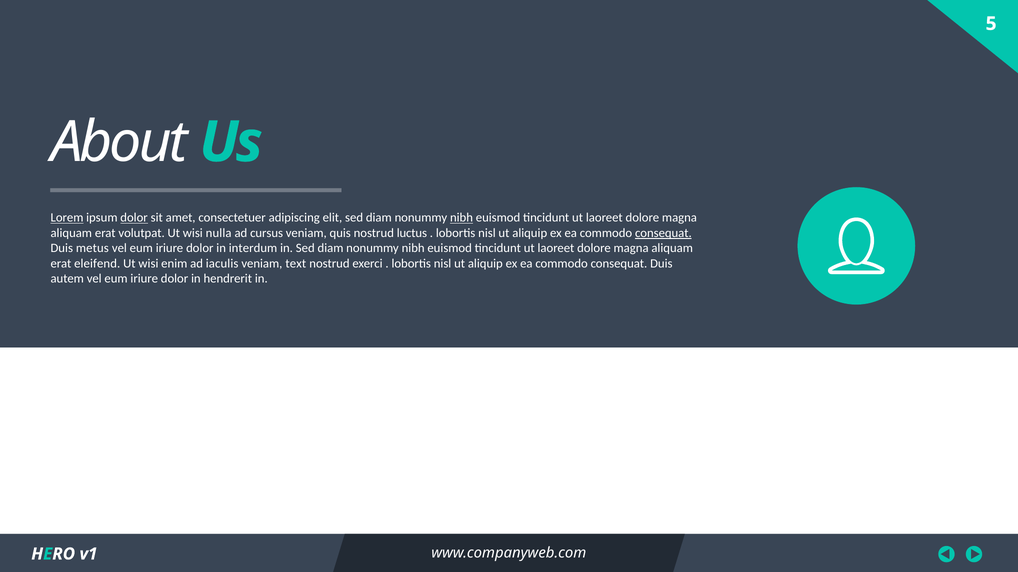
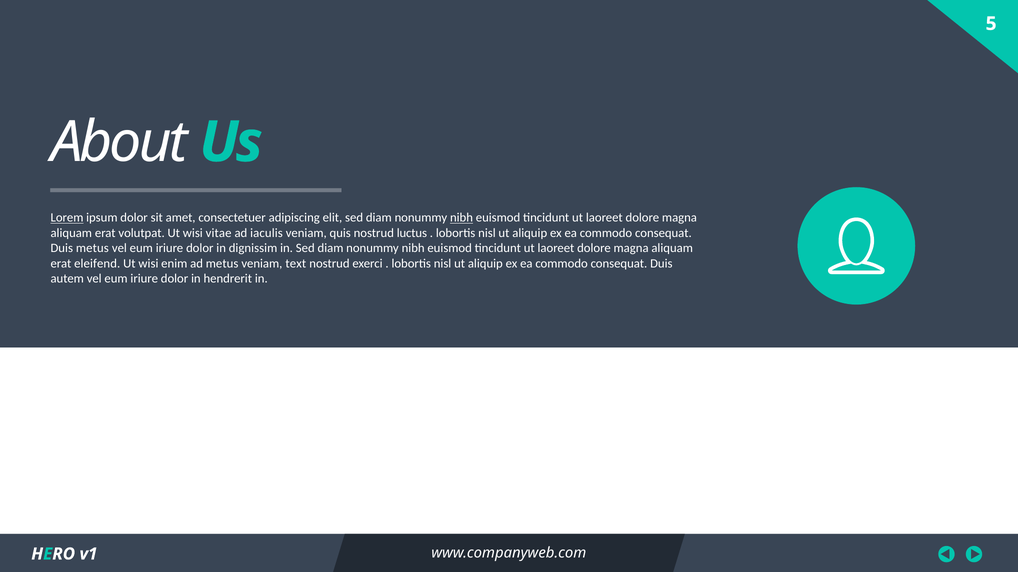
dolor underline: present -> none (134, 218)
nulla: nulla -> vitae (219, 233)
cursus: cursus -> iaculis (267, 233)
consequat underline: present -> none (663, 233)
interdum: interdum -> dignissim (253, 248)
ad iaculis: iaculis -> metus (222, 264)
